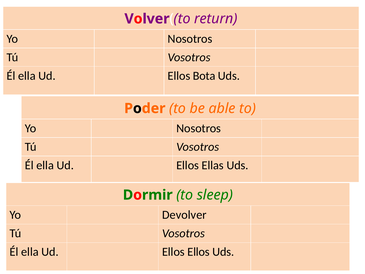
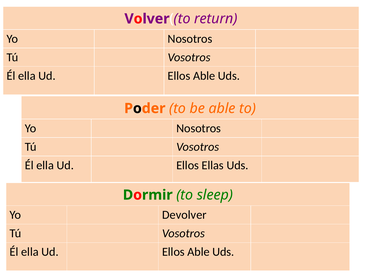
Bota: Bota -> Able (204, 76)
Ellos: Ellos -> Able (199, 252)
